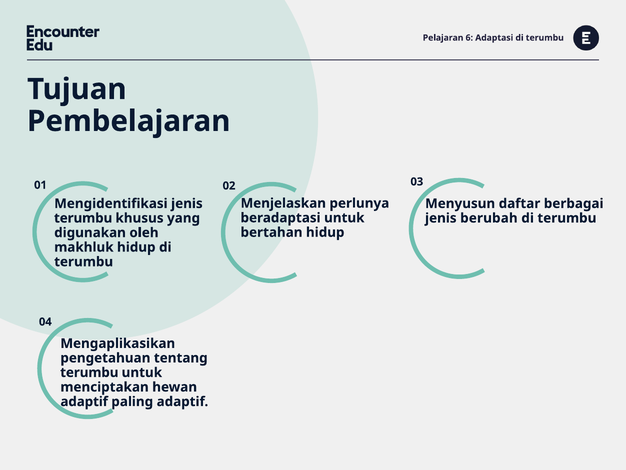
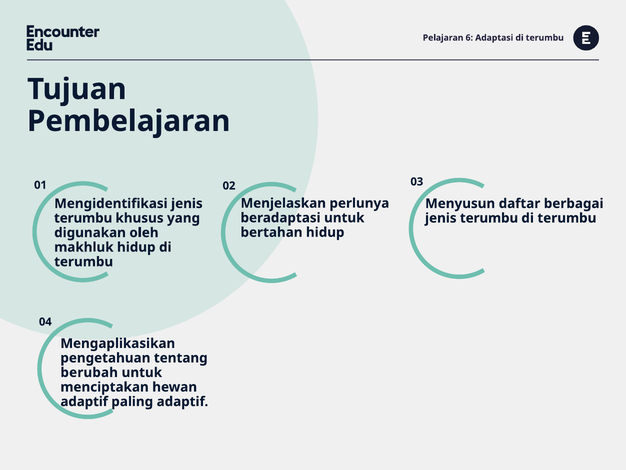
berubah: berubah -> terumbu (489, 218)
terumbu: terumbu -> berubah (89, 372)
